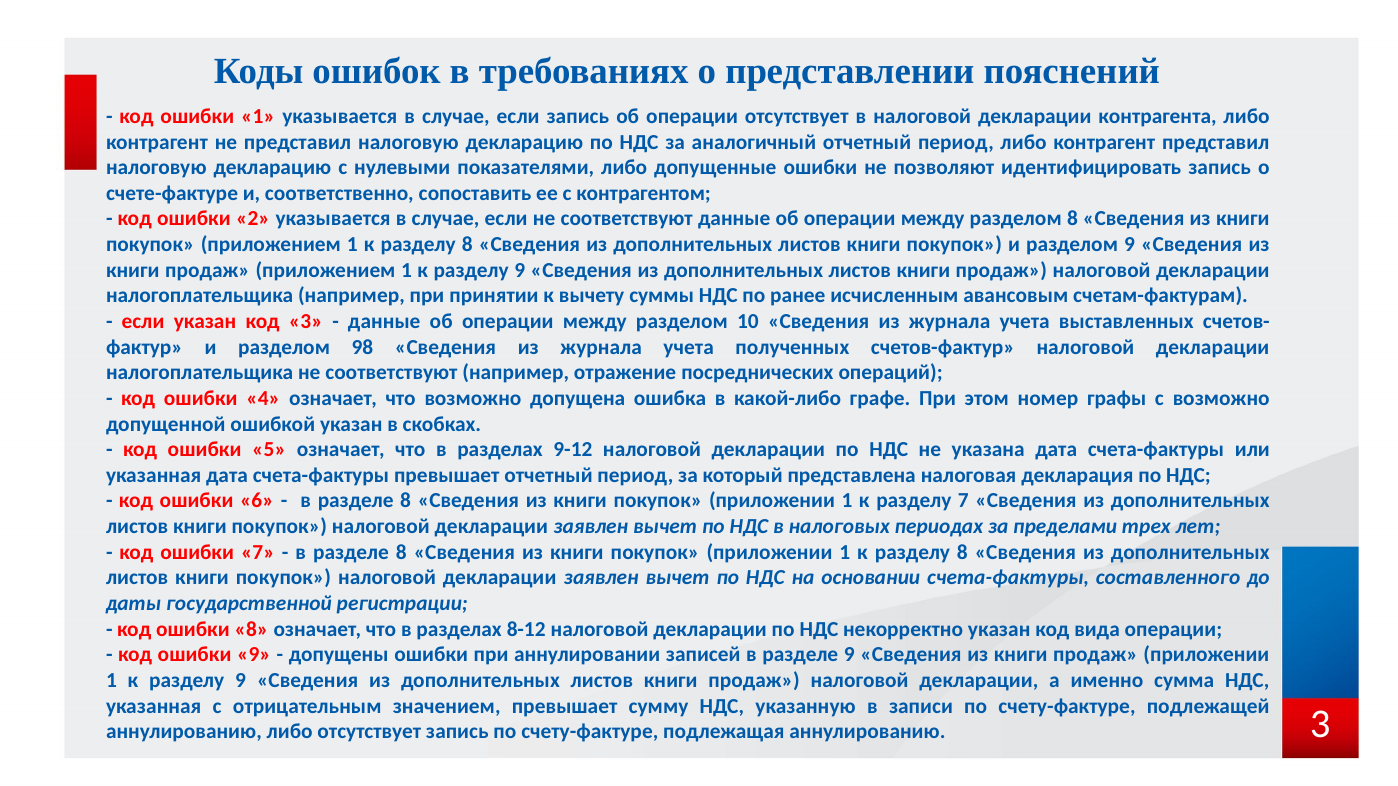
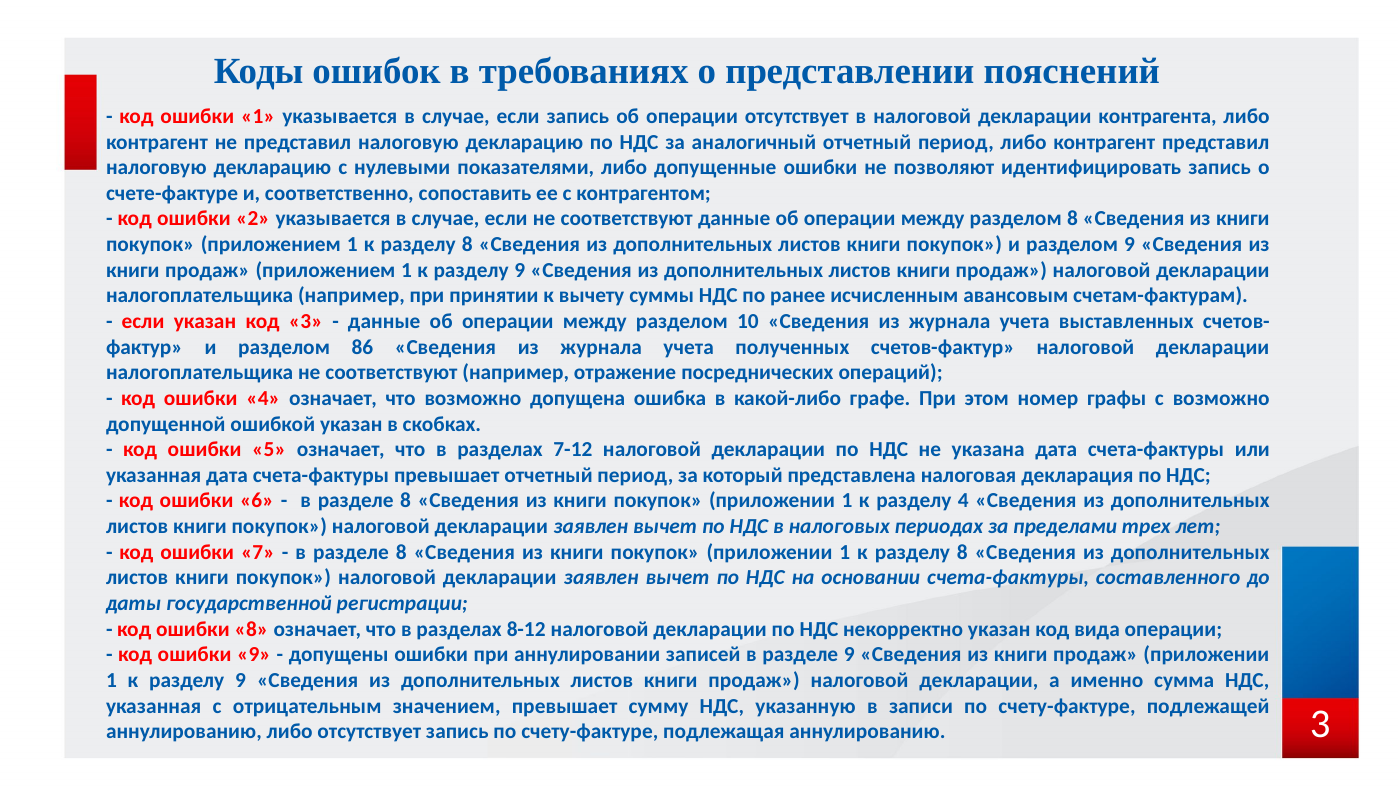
98: 98 -> 86 (362, 347)
9-12: 9-12 -> 7-12 (573, 450)
разделу 7: 7 -> 4 (963, 501)
